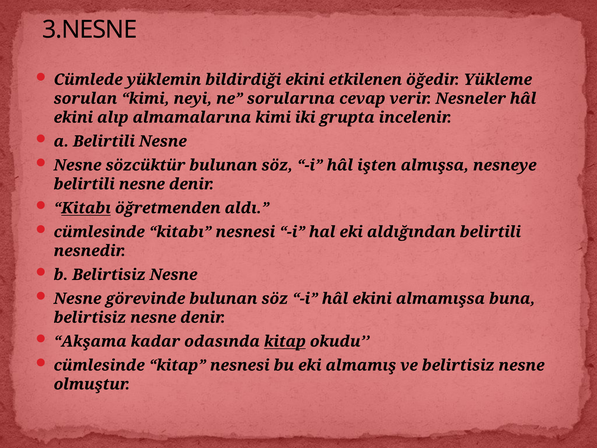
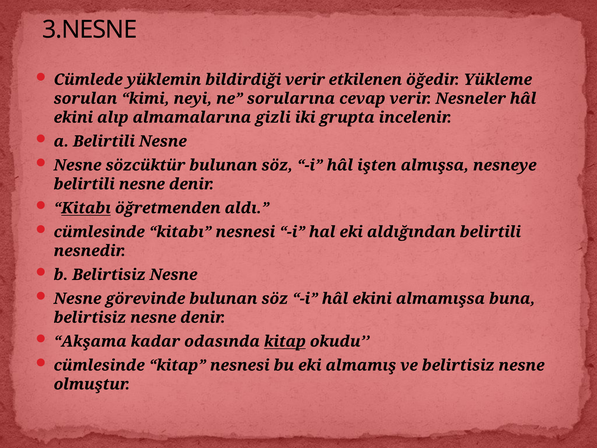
bildirdiği ekini: ekini -> verir (305, 80)
almamalarına kimi: kimi -> gizli (273, 117)
